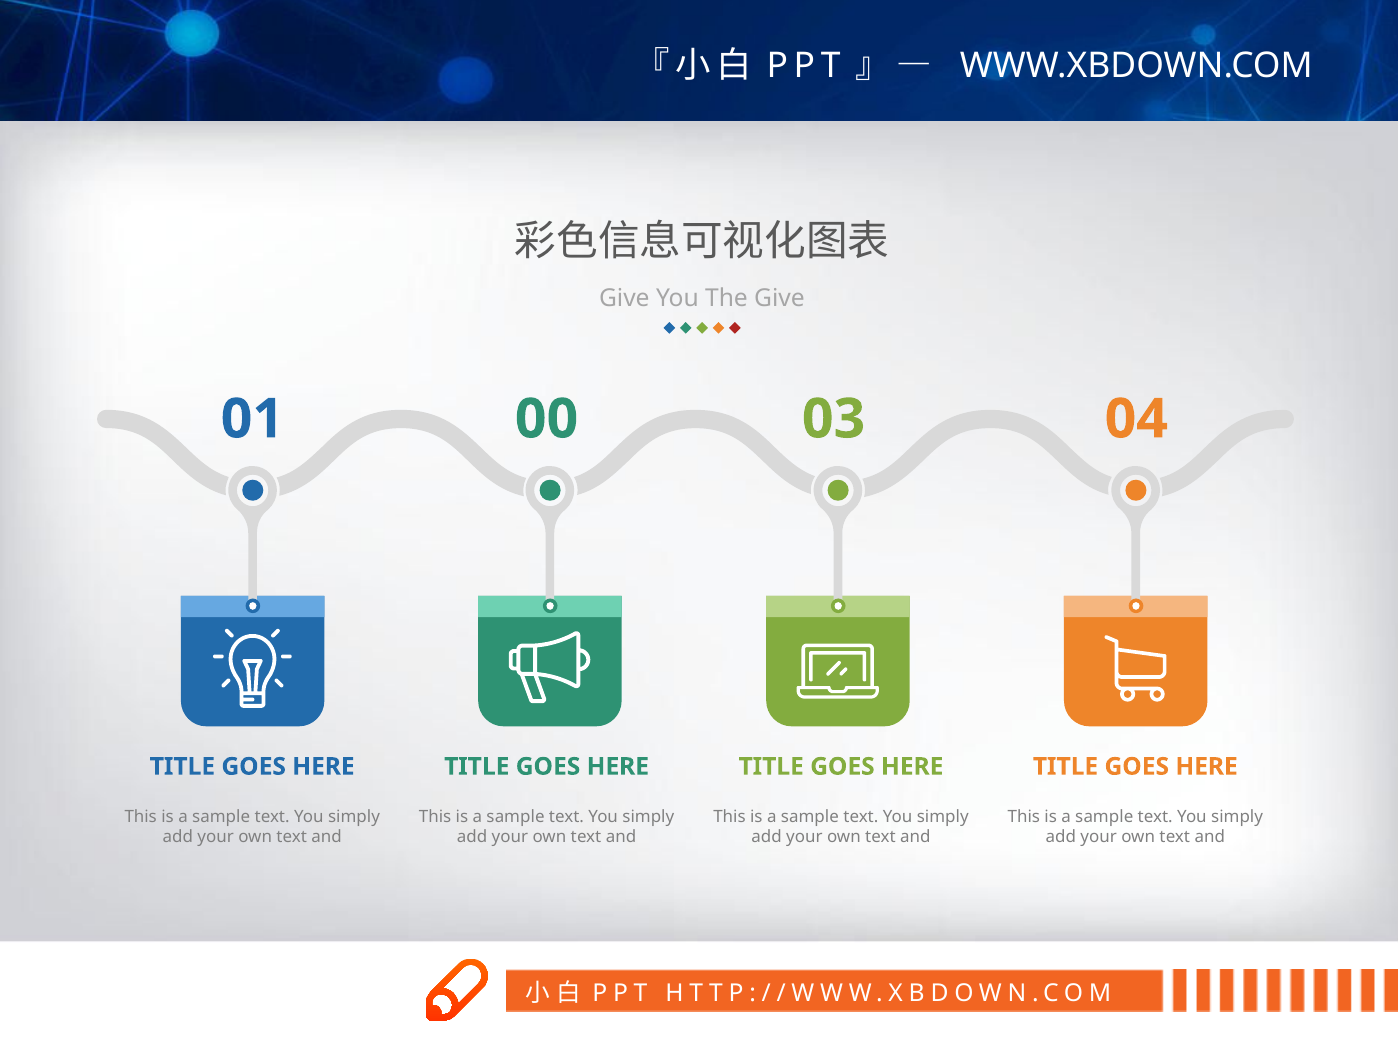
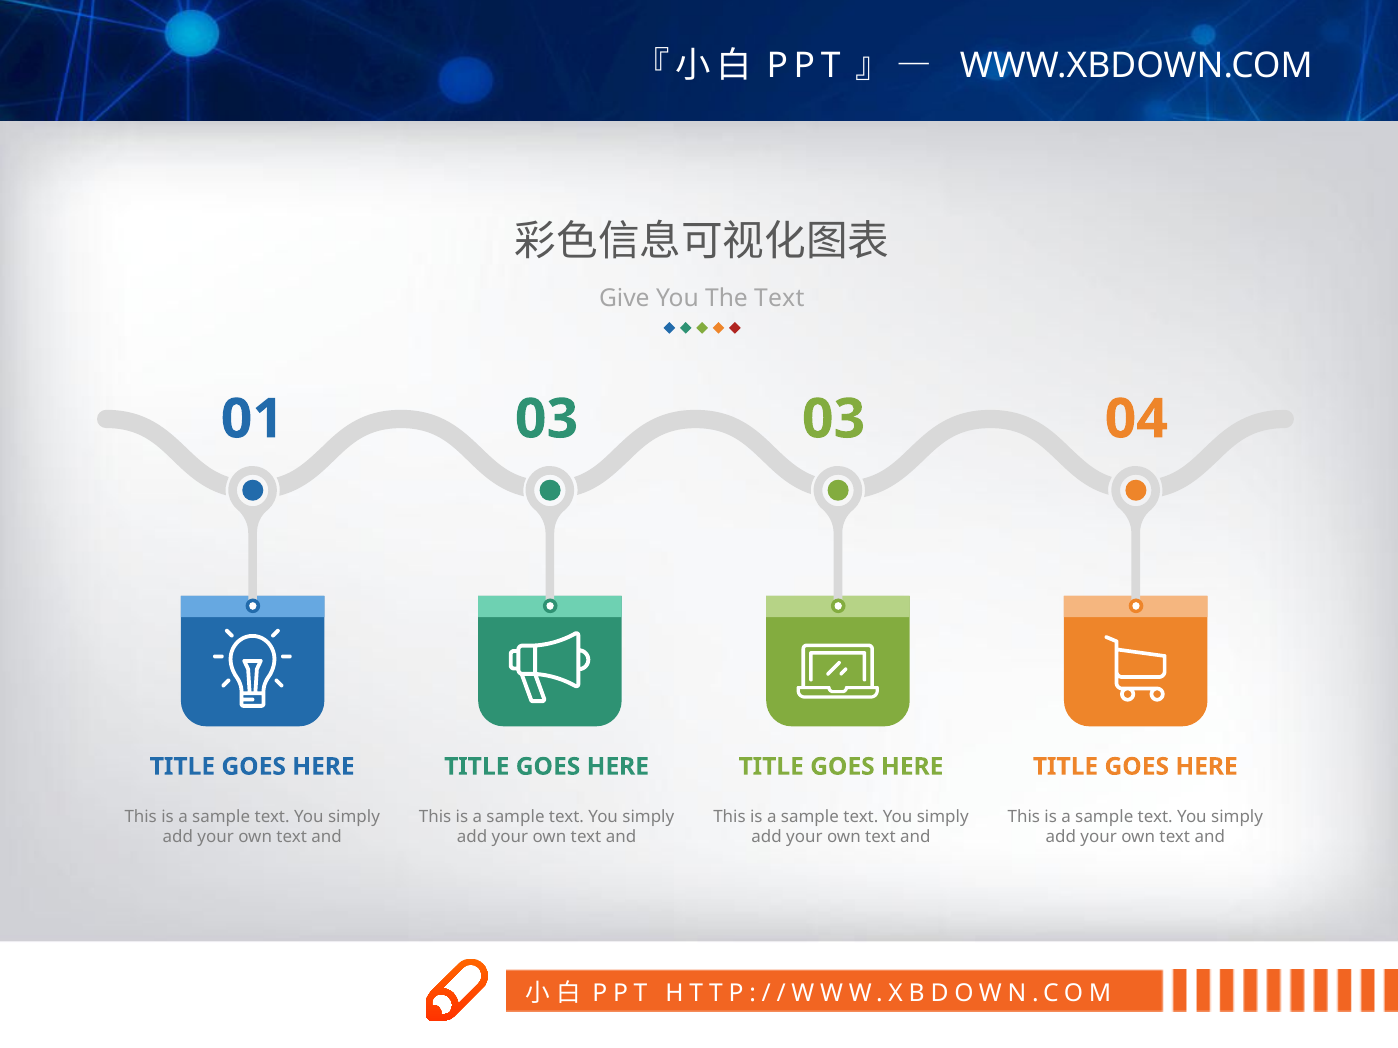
The Give: Give -> Text (779, 299)
01 00: 00 -> 03 (547, 419)
